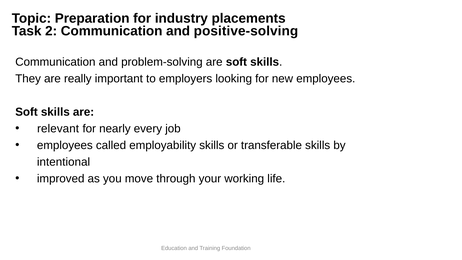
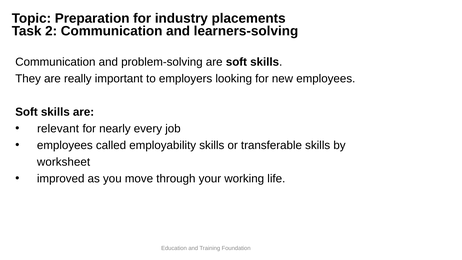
positive-solving: positive-solving -> learners-solving (246, 31)
intentional: intentional -> worksheet (64, 162)
